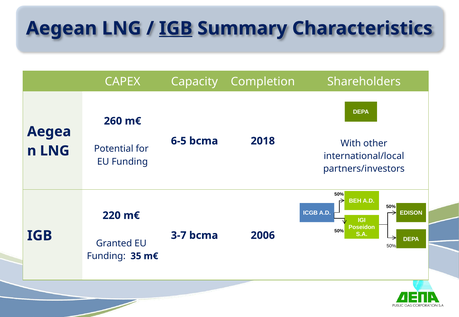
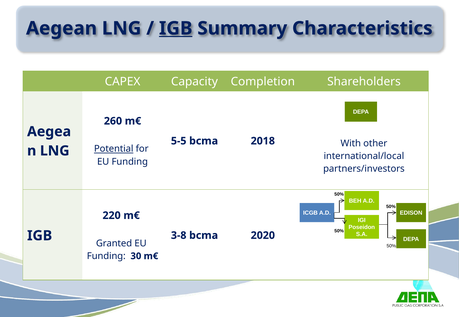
6-5: 6-5 -> 5-5 (179, 141)
Potential underline: none -> present (114, 149)
3-7: 3-7 -> 3-8 (179, 236)
2006: 2006 -> 2020 (263, 236)
35: 35 -> 30 (136, 257)
